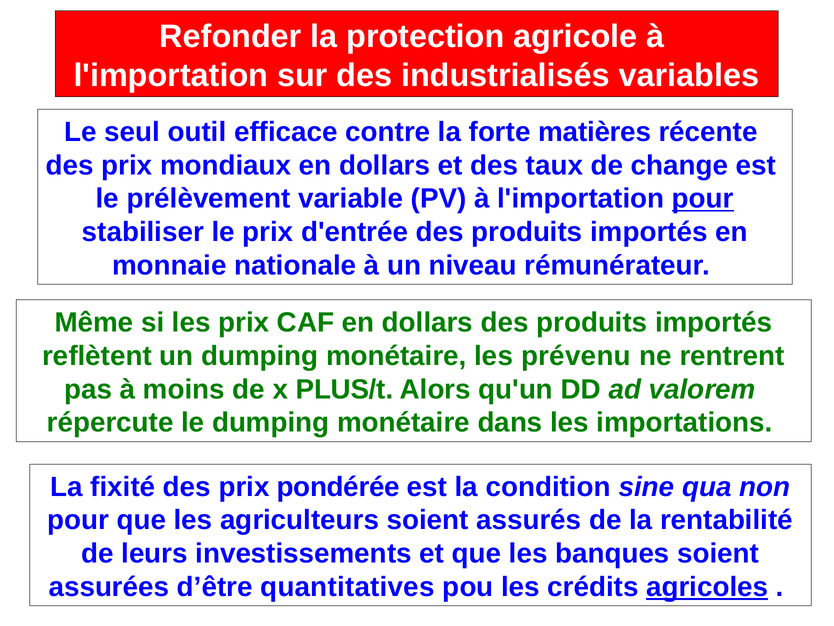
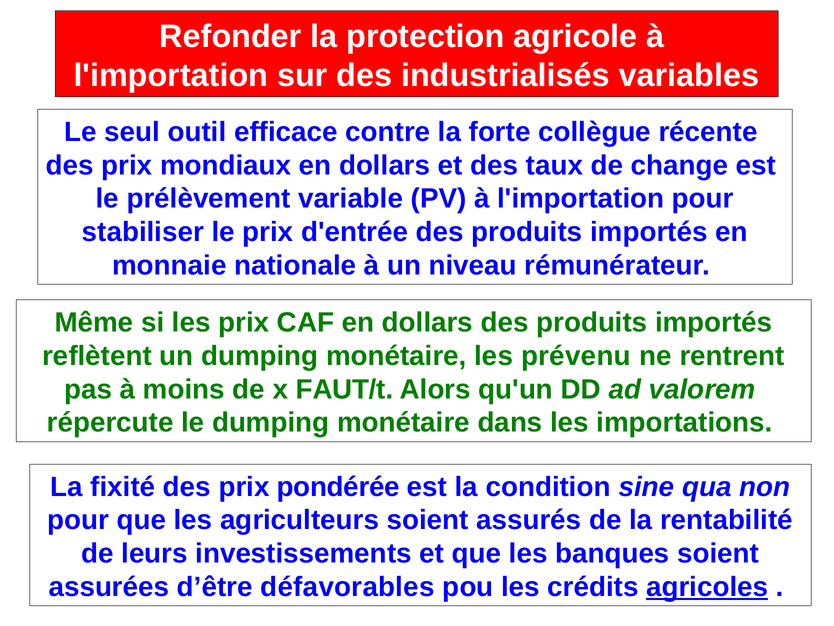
matières: matières -> collègue (595, 132)
pour underline: present -> none (703, 199)
PLUS/t: PLUS/t -> FAUT/t (345, 389)
quantitatives: quantitatives -> défavorables (347, 587)
